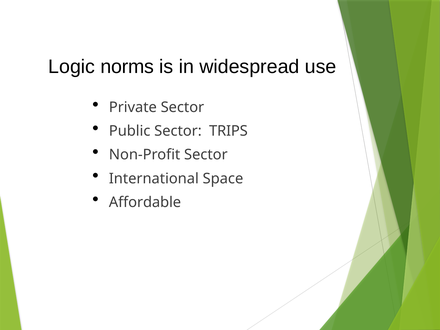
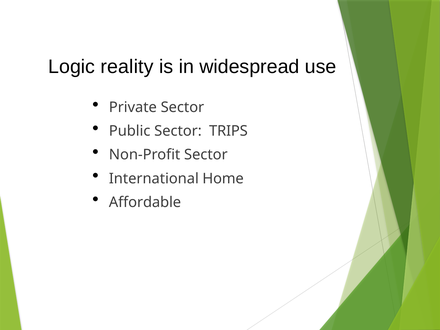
norms: norms -> reality (127, 67)
Space: Space -> Home (223, 179)
